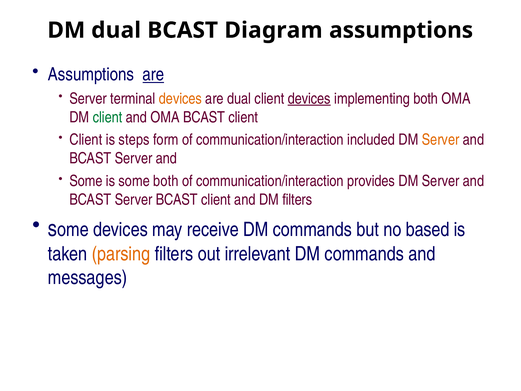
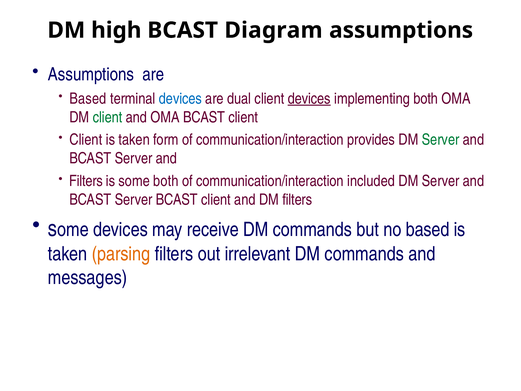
DM dual: dual -> high (116, 30)
are underline: present -> none (153, 75)
Server: Server -> Based (88, 99)
devices colour: orange -> blue (180, 99)
steps: steps -> taken (134, 140)
included: included -> provides (371, 140)
Server colour: orange -> green (441, 140)
Some: Some -> Filters (86, 181)
provides: provides -> included (371, 181)
